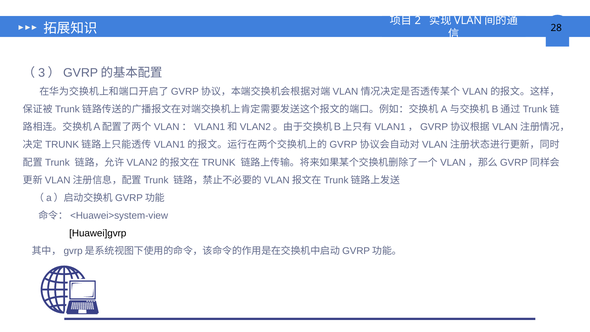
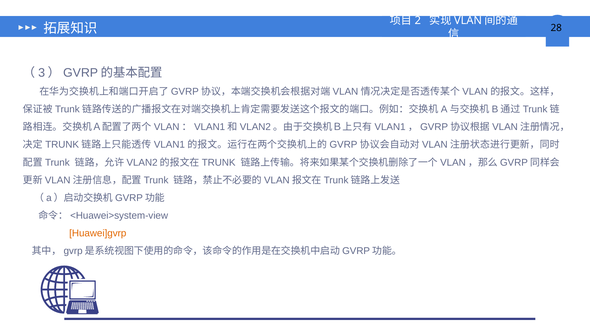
Huawei]gvrp colour: black -> orange (98, 233)
